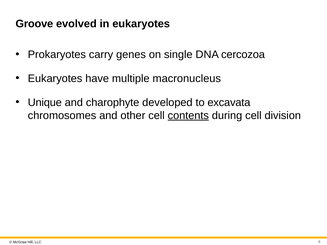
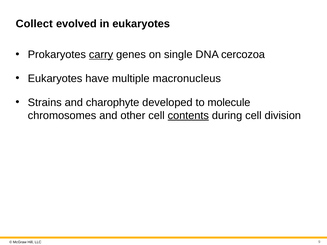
Groove: Groove -> Collect (34, 24)
carry underline: none -> present (101, 55)
Unique: Unique -> Strains (45, 103)
excavata: excavata -> molecule (229, 103)
